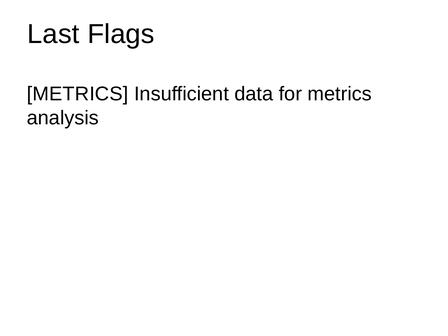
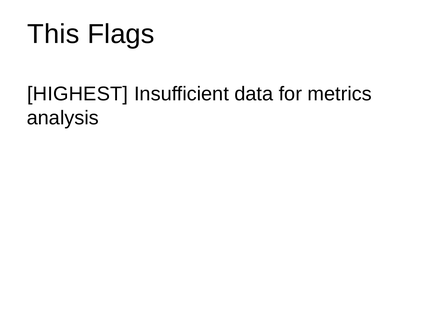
Last: Last -> This (53, 34)
METRICS: METRICS -> HIGHEST (78, 94)
